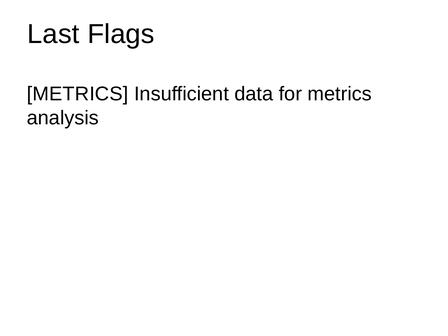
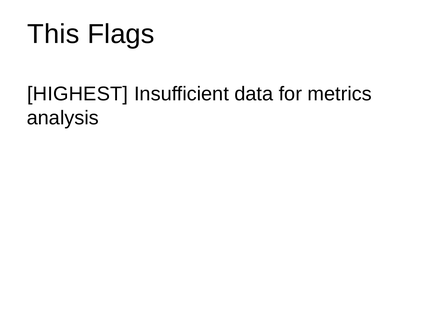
Last: Last -> This (53, 34)
METRICS: METRICS -> HIGHEST (78, 94)
